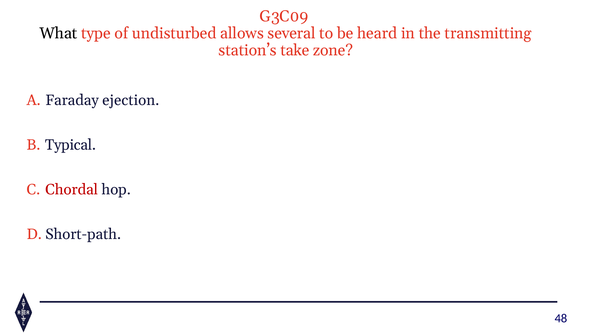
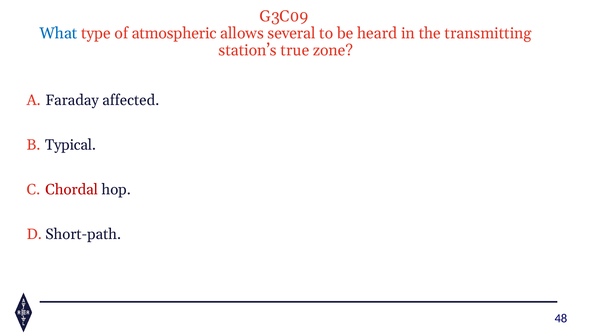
What colour: black -> blue (58, 33)
undisturbed: undisturbed -> atmospheric (174, 33)
take: take -> true (295, 50)
ejection: ejection -> affected (131, 100)
